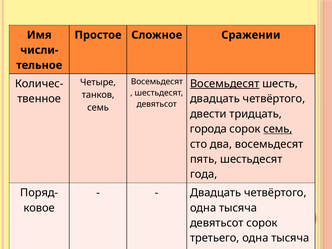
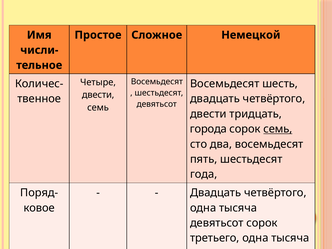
Сражении: Сражении -> Немецкой (251, 35)
Восемьдесят underline: present -> none (225, 84)
танков: танков -> двести (98, 95)
